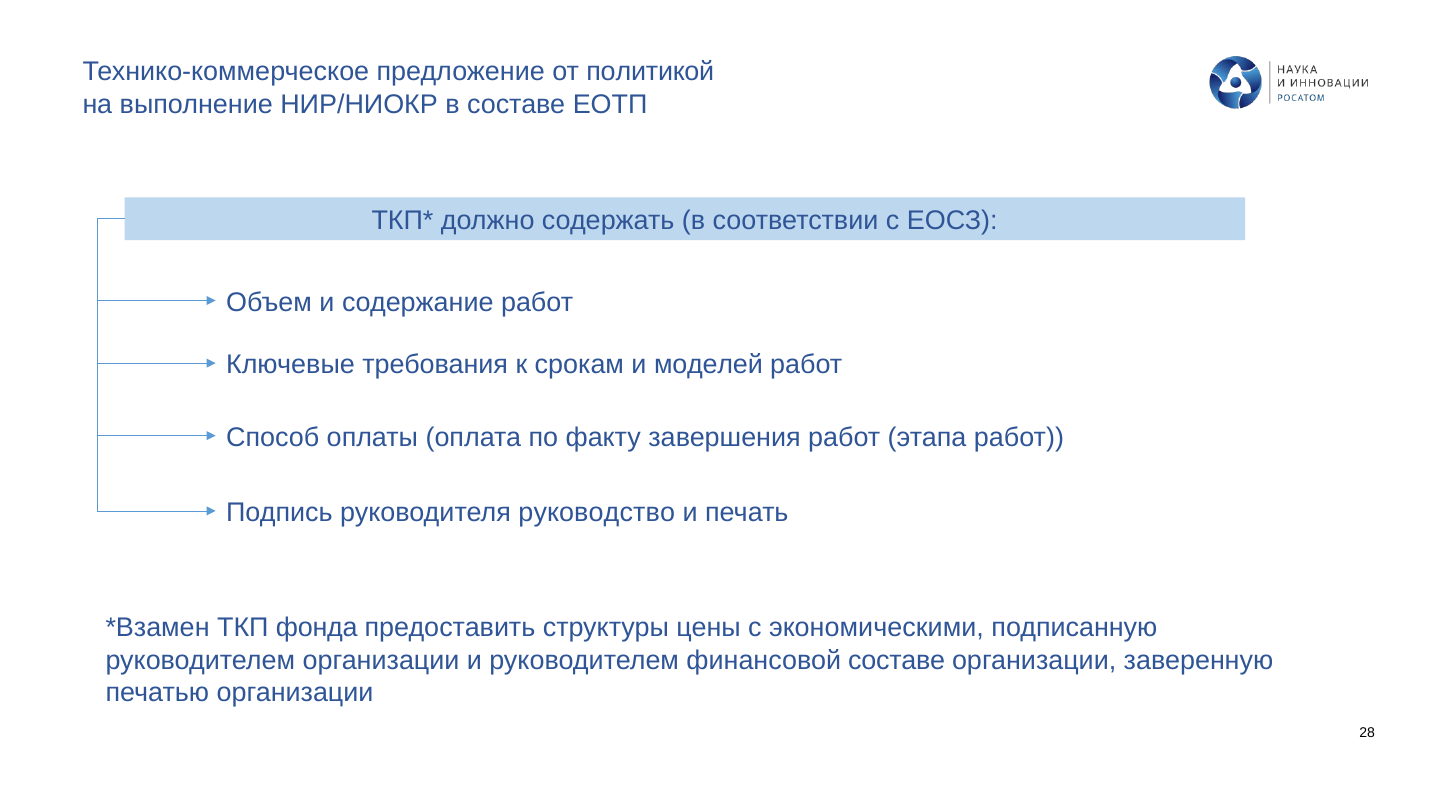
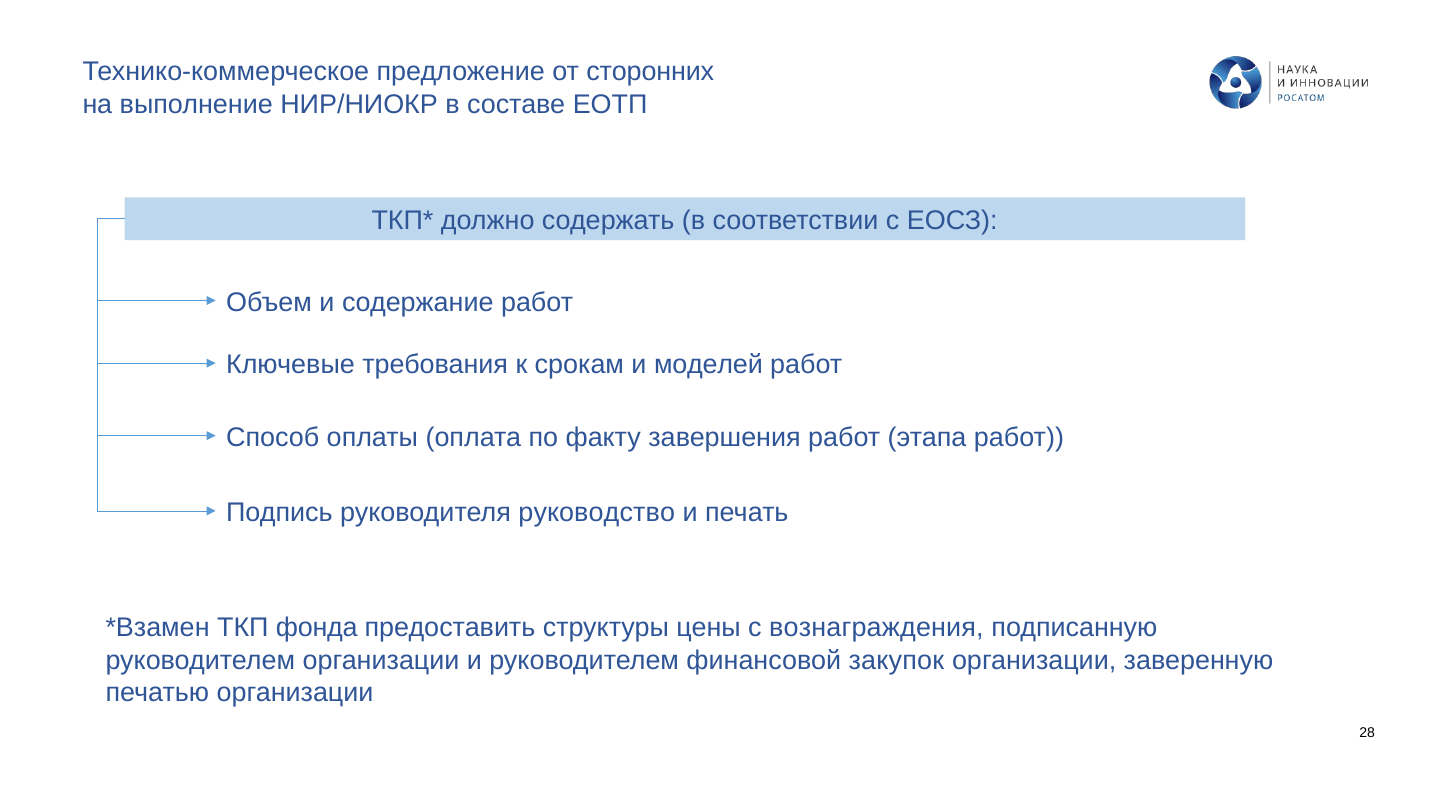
политикой: политикой -> сторонних (650, 72)
экономическими: экономическими -> вознаграждения (876, 628)
финансовой составе: составе -> закупок (896, 660)
